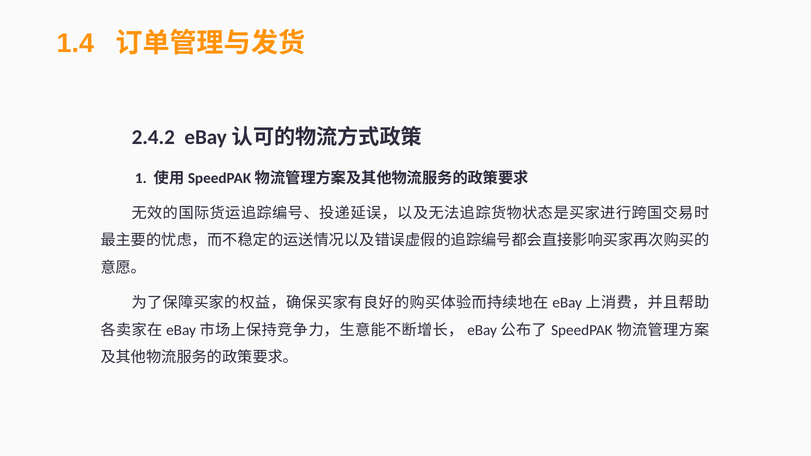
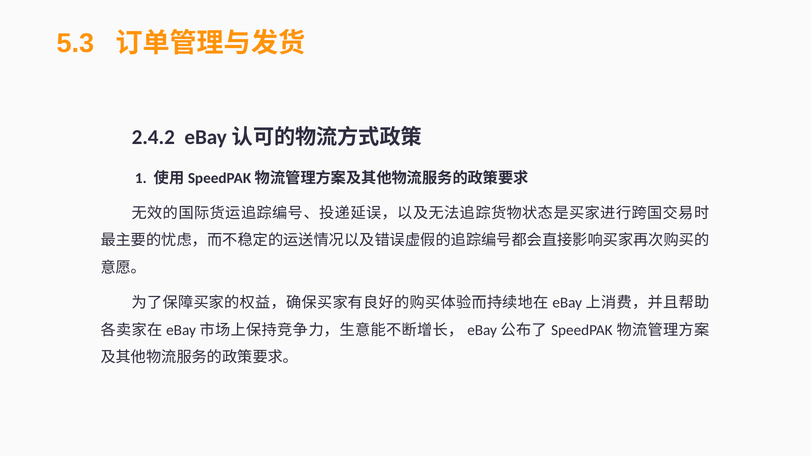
1.4: 1.4 -> 5.3 (75, 43)
